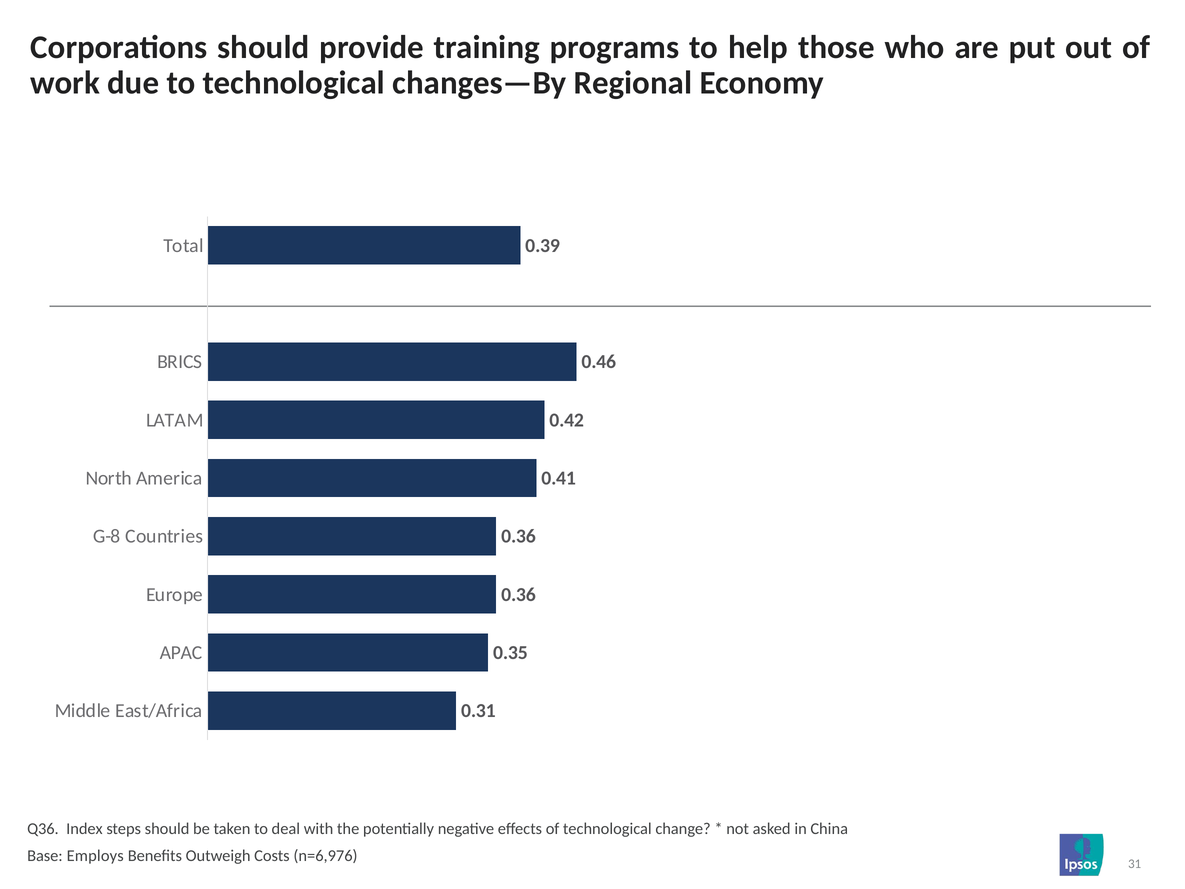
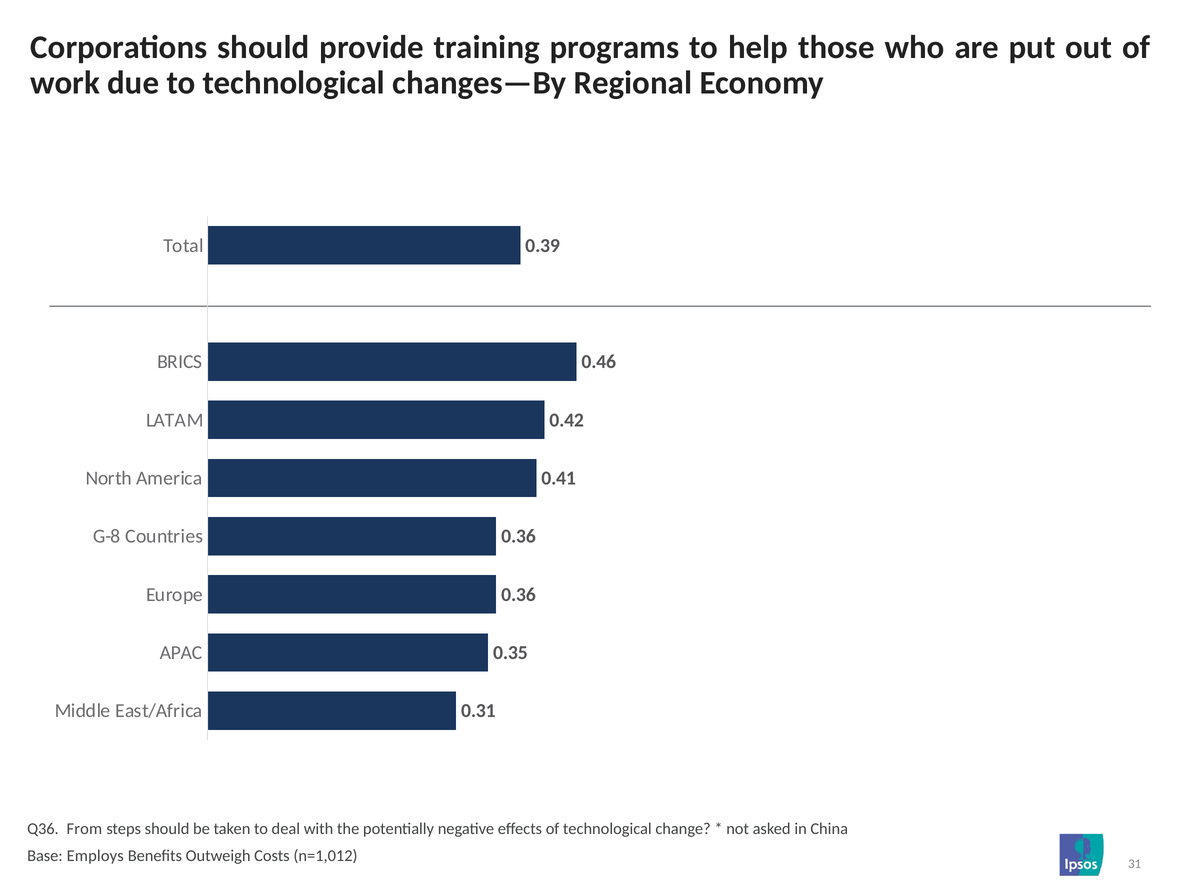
Index: Index -> From (84, 828)
n=6,976: n=6,976 -> n=1,012 (326, 855)
